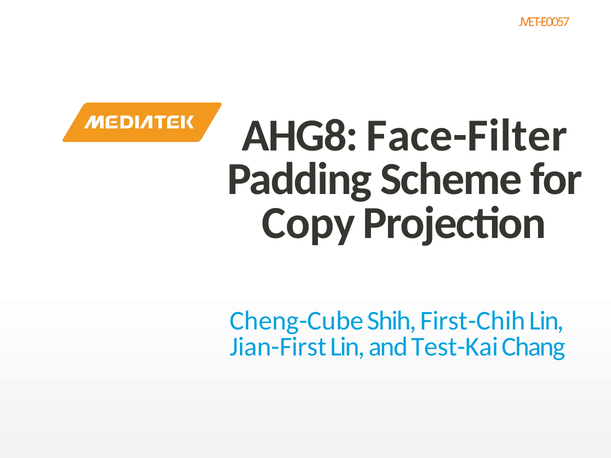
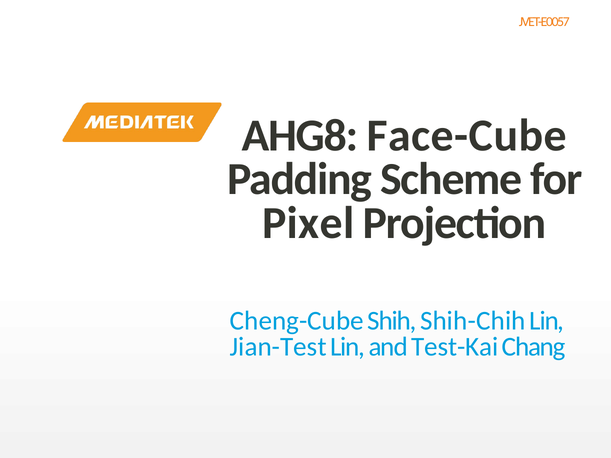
Face-Filter: Face-Filter -> Face-Cube (467, 135)
Copy: Copy -> Pixel (308, 223)
First-Chih: First-Chih -> Shih-Chih (473, 321)
Jian-First: Jian-First -> Jian-Test (278, 347)
